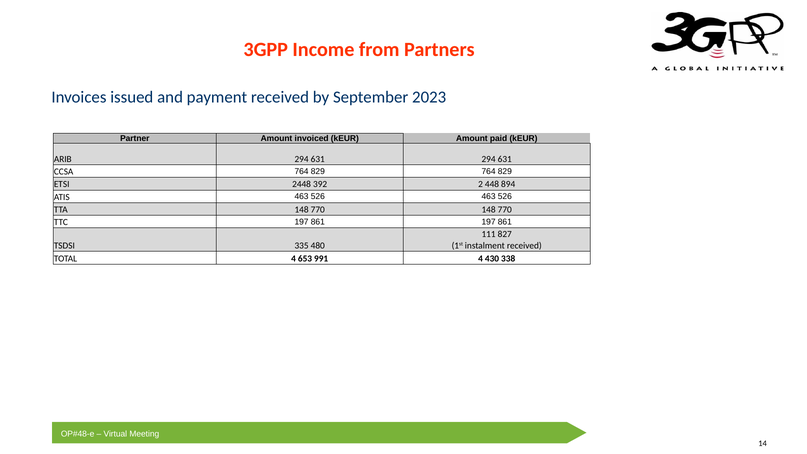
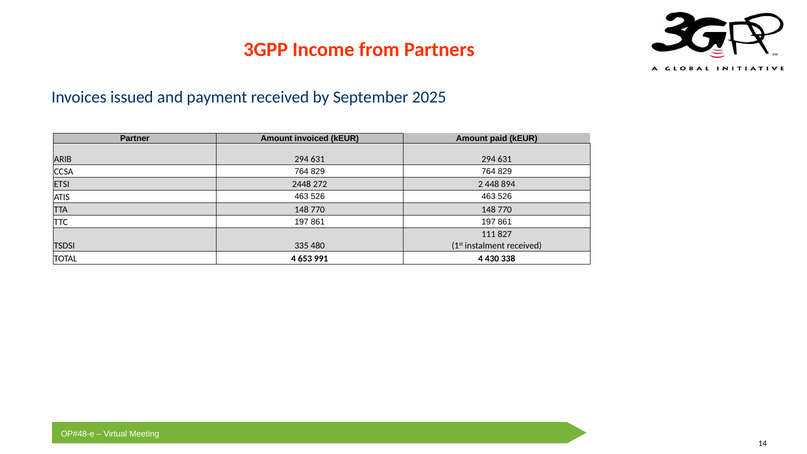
2023: 2023 -> 2025 (429, 97)
392: 392 -> 272 (320, 184)
